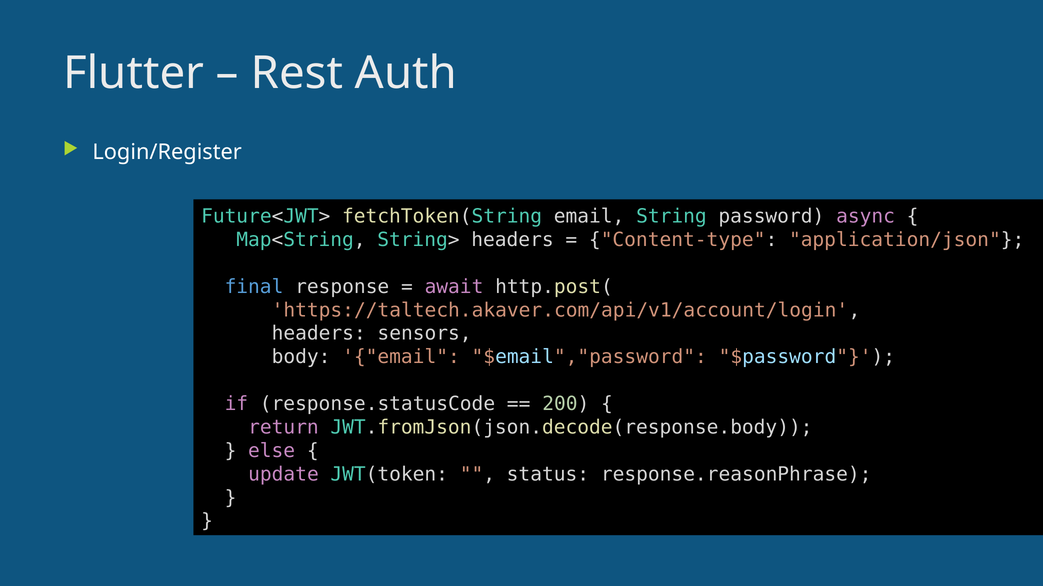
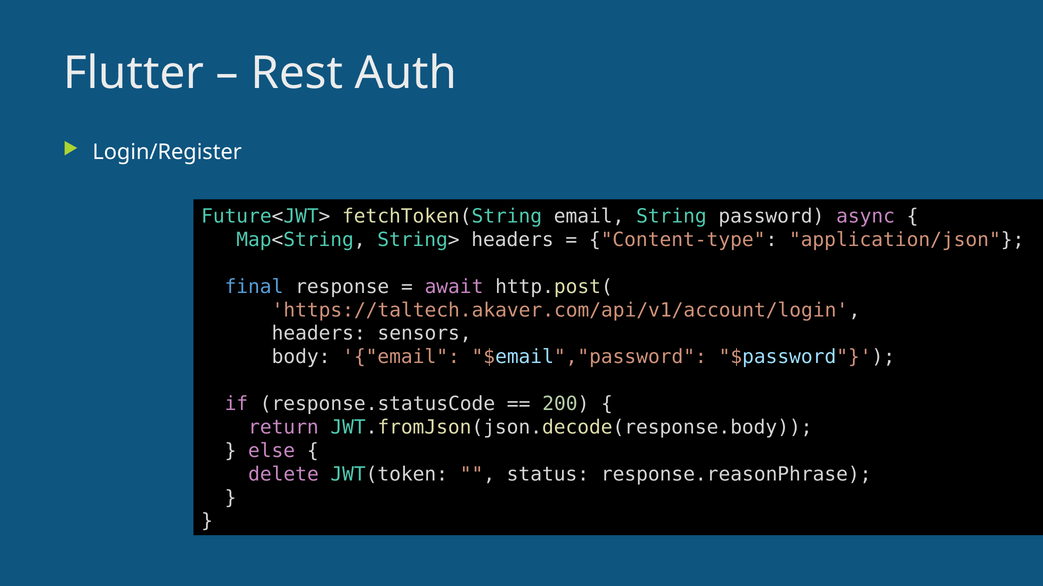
update: update -> delete (284, 475)
